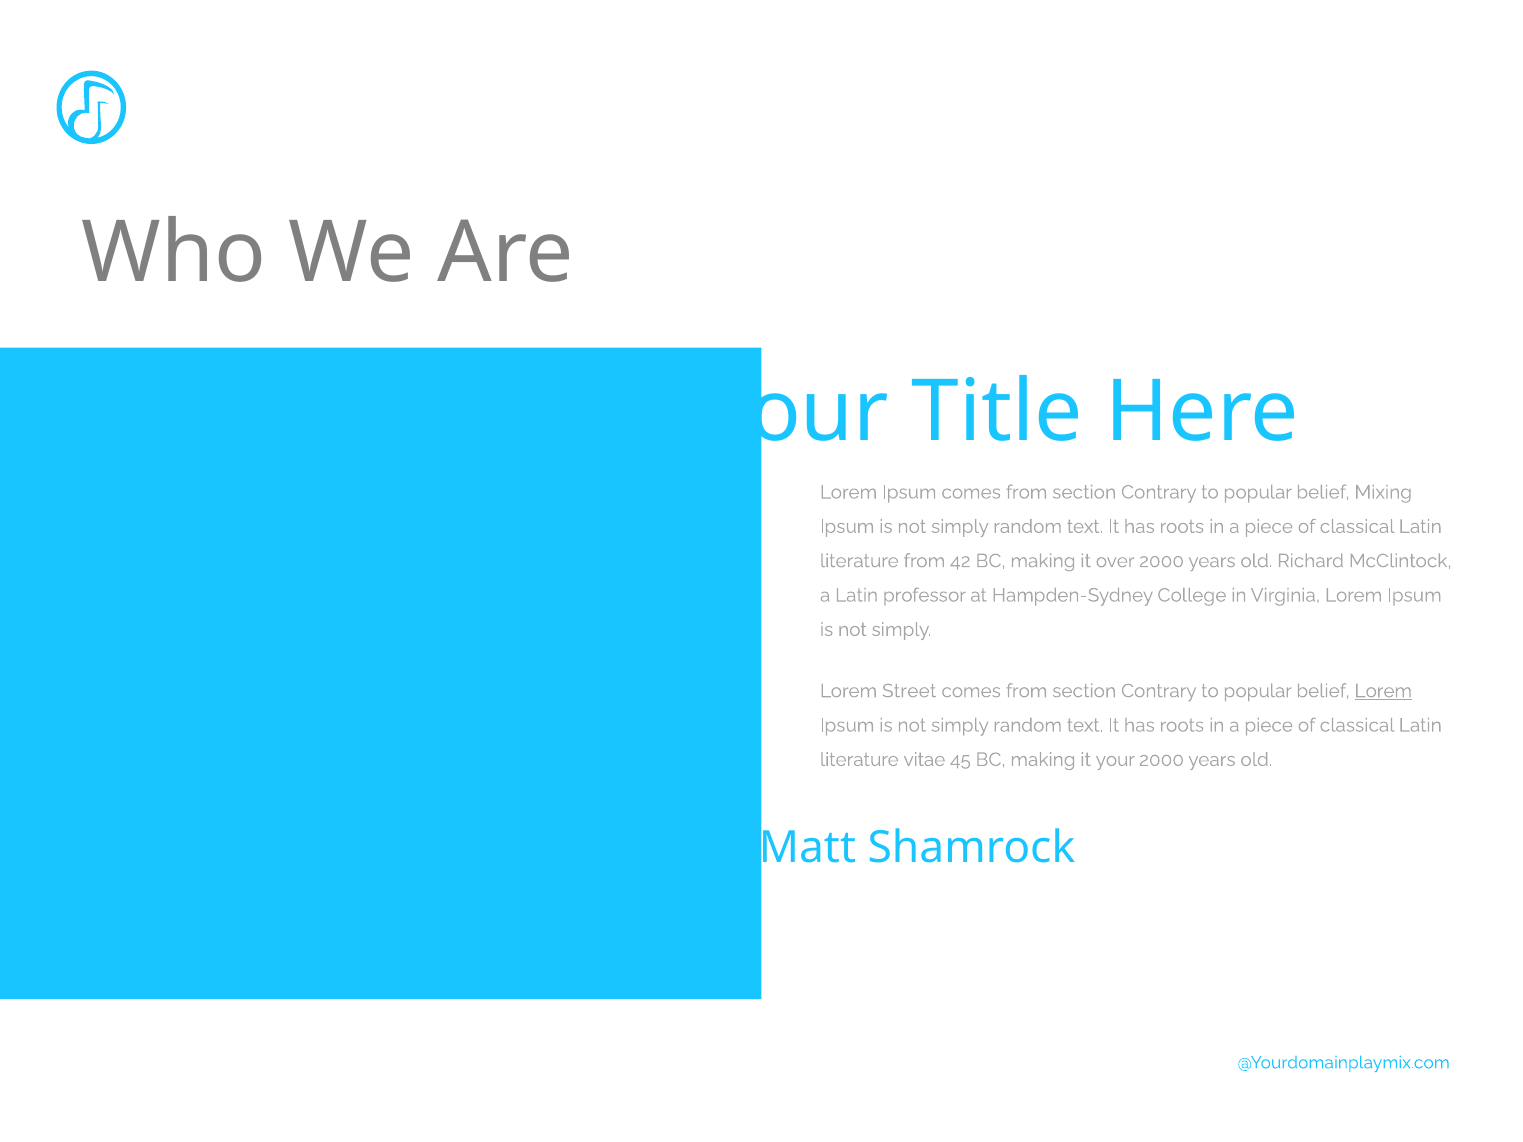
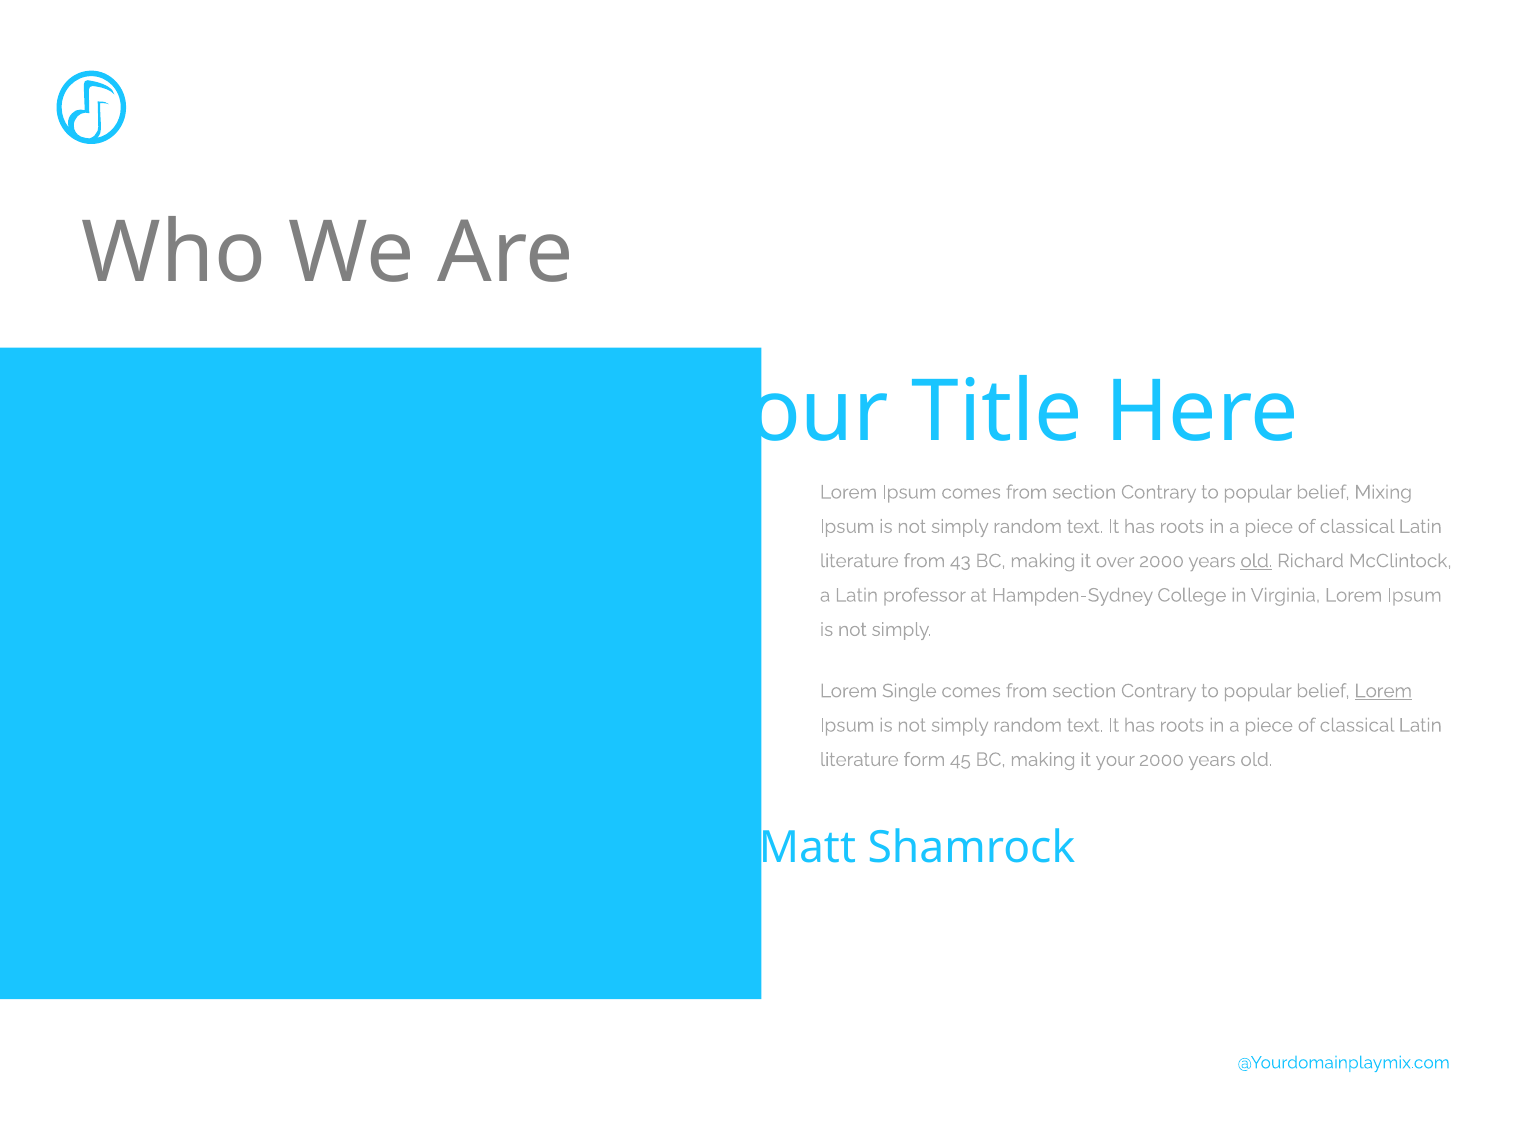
42: 42 -> 43 (960, 561)
old underline: none -> present (1256, 561)
Street: Street -> Single (909, 691)
vitae: vitae -> form (924, 760)
